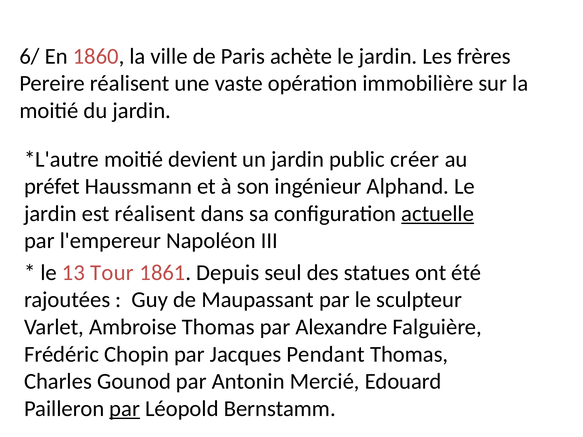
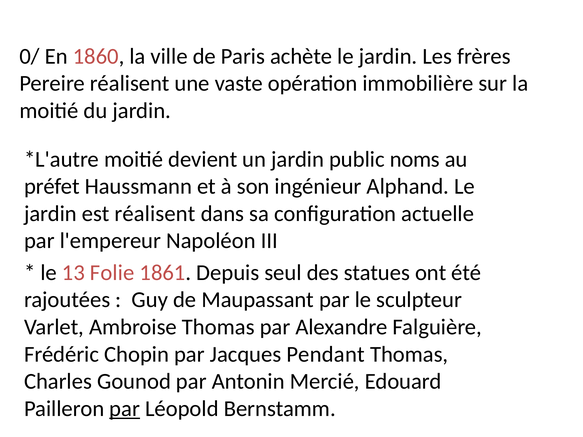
6/: 6/ -> 0/ (30, 56)
créer: créer -> noms (415, 159)
actuelle underline: present -> none (438, 214)
Tour: Tour -> Folie (112, 273)
